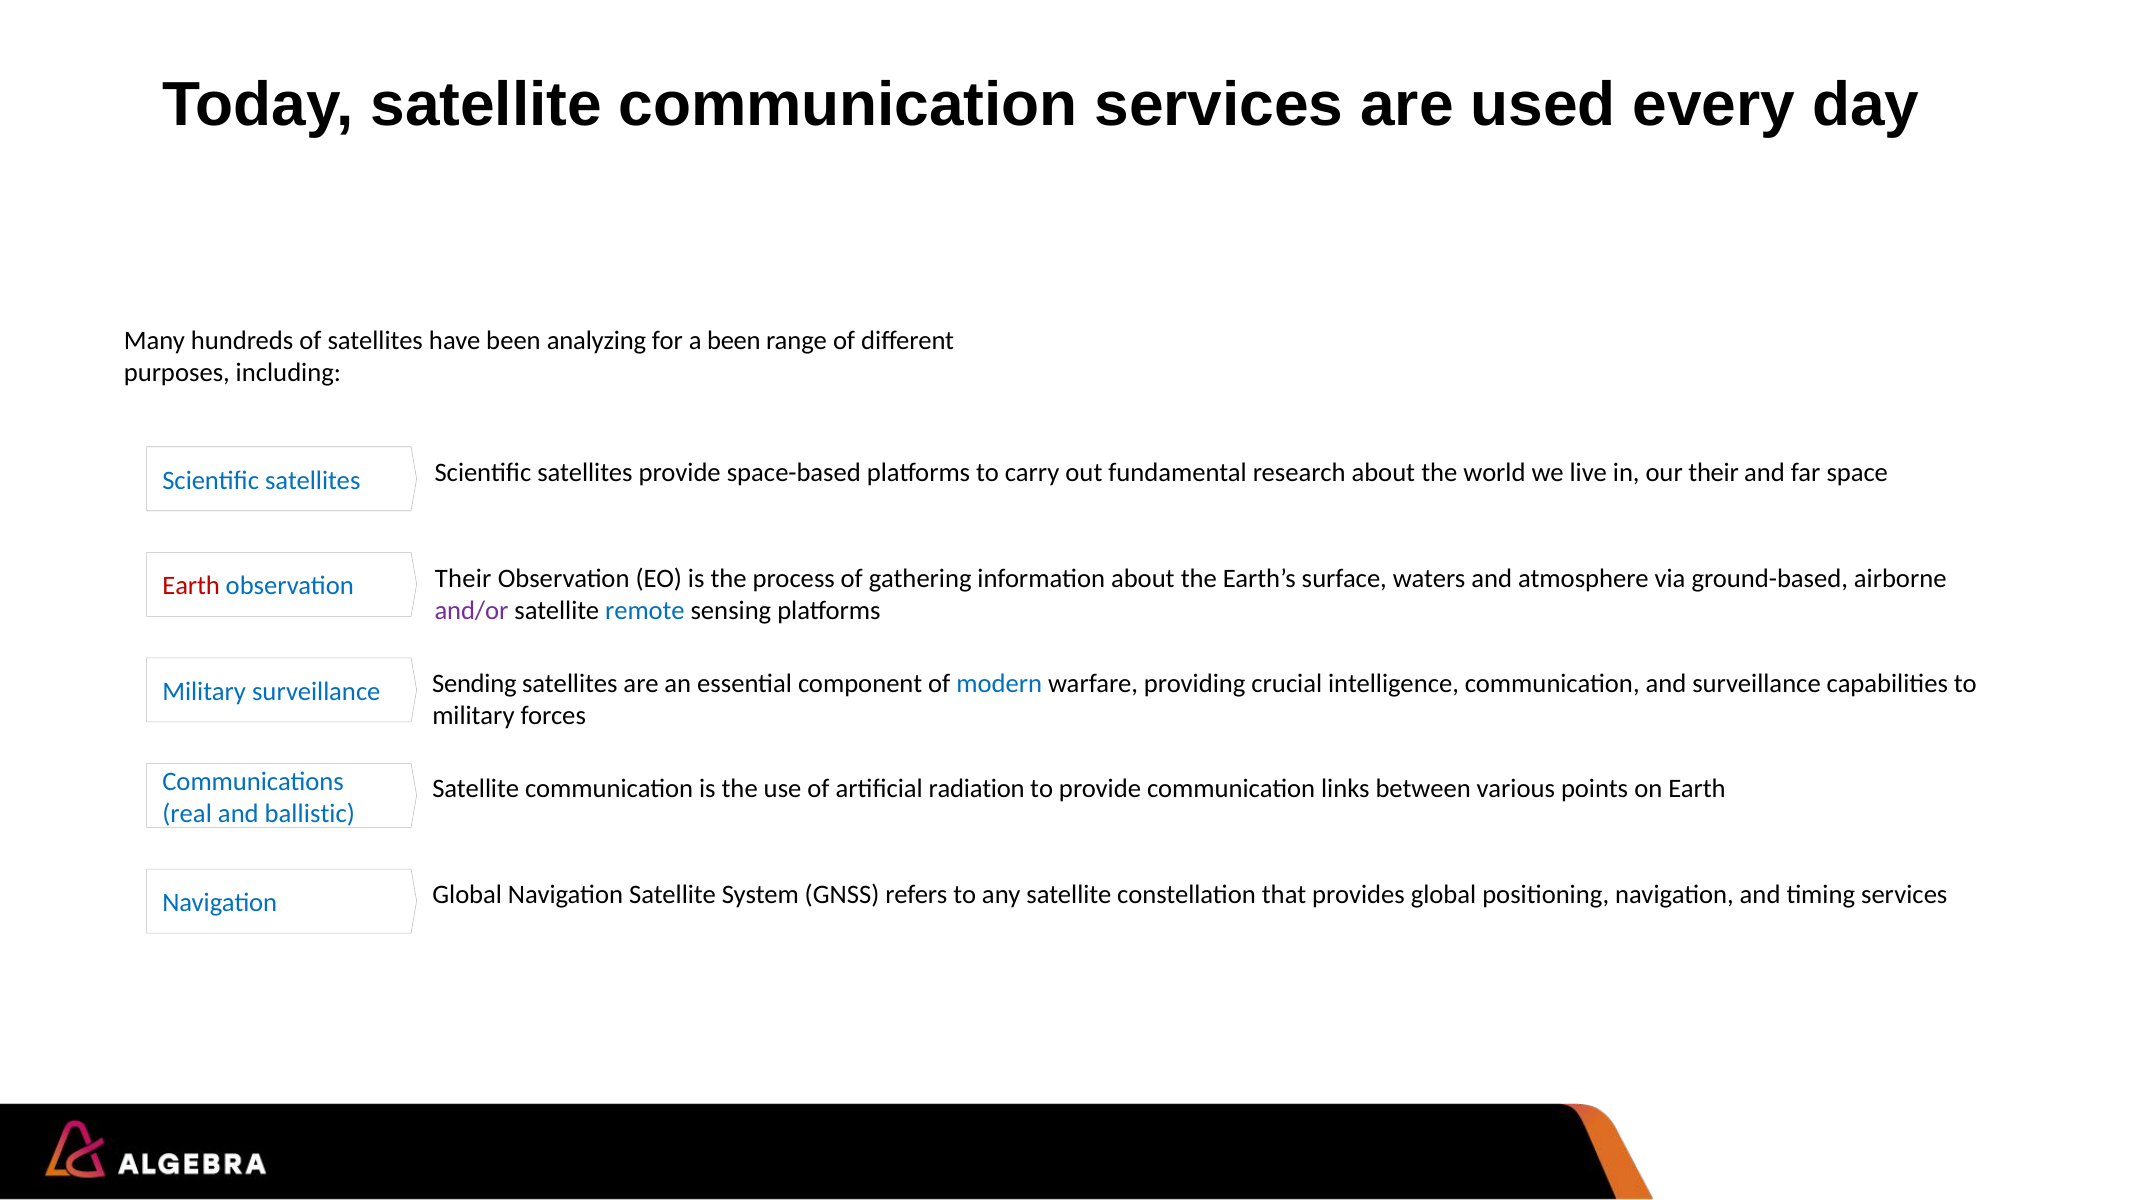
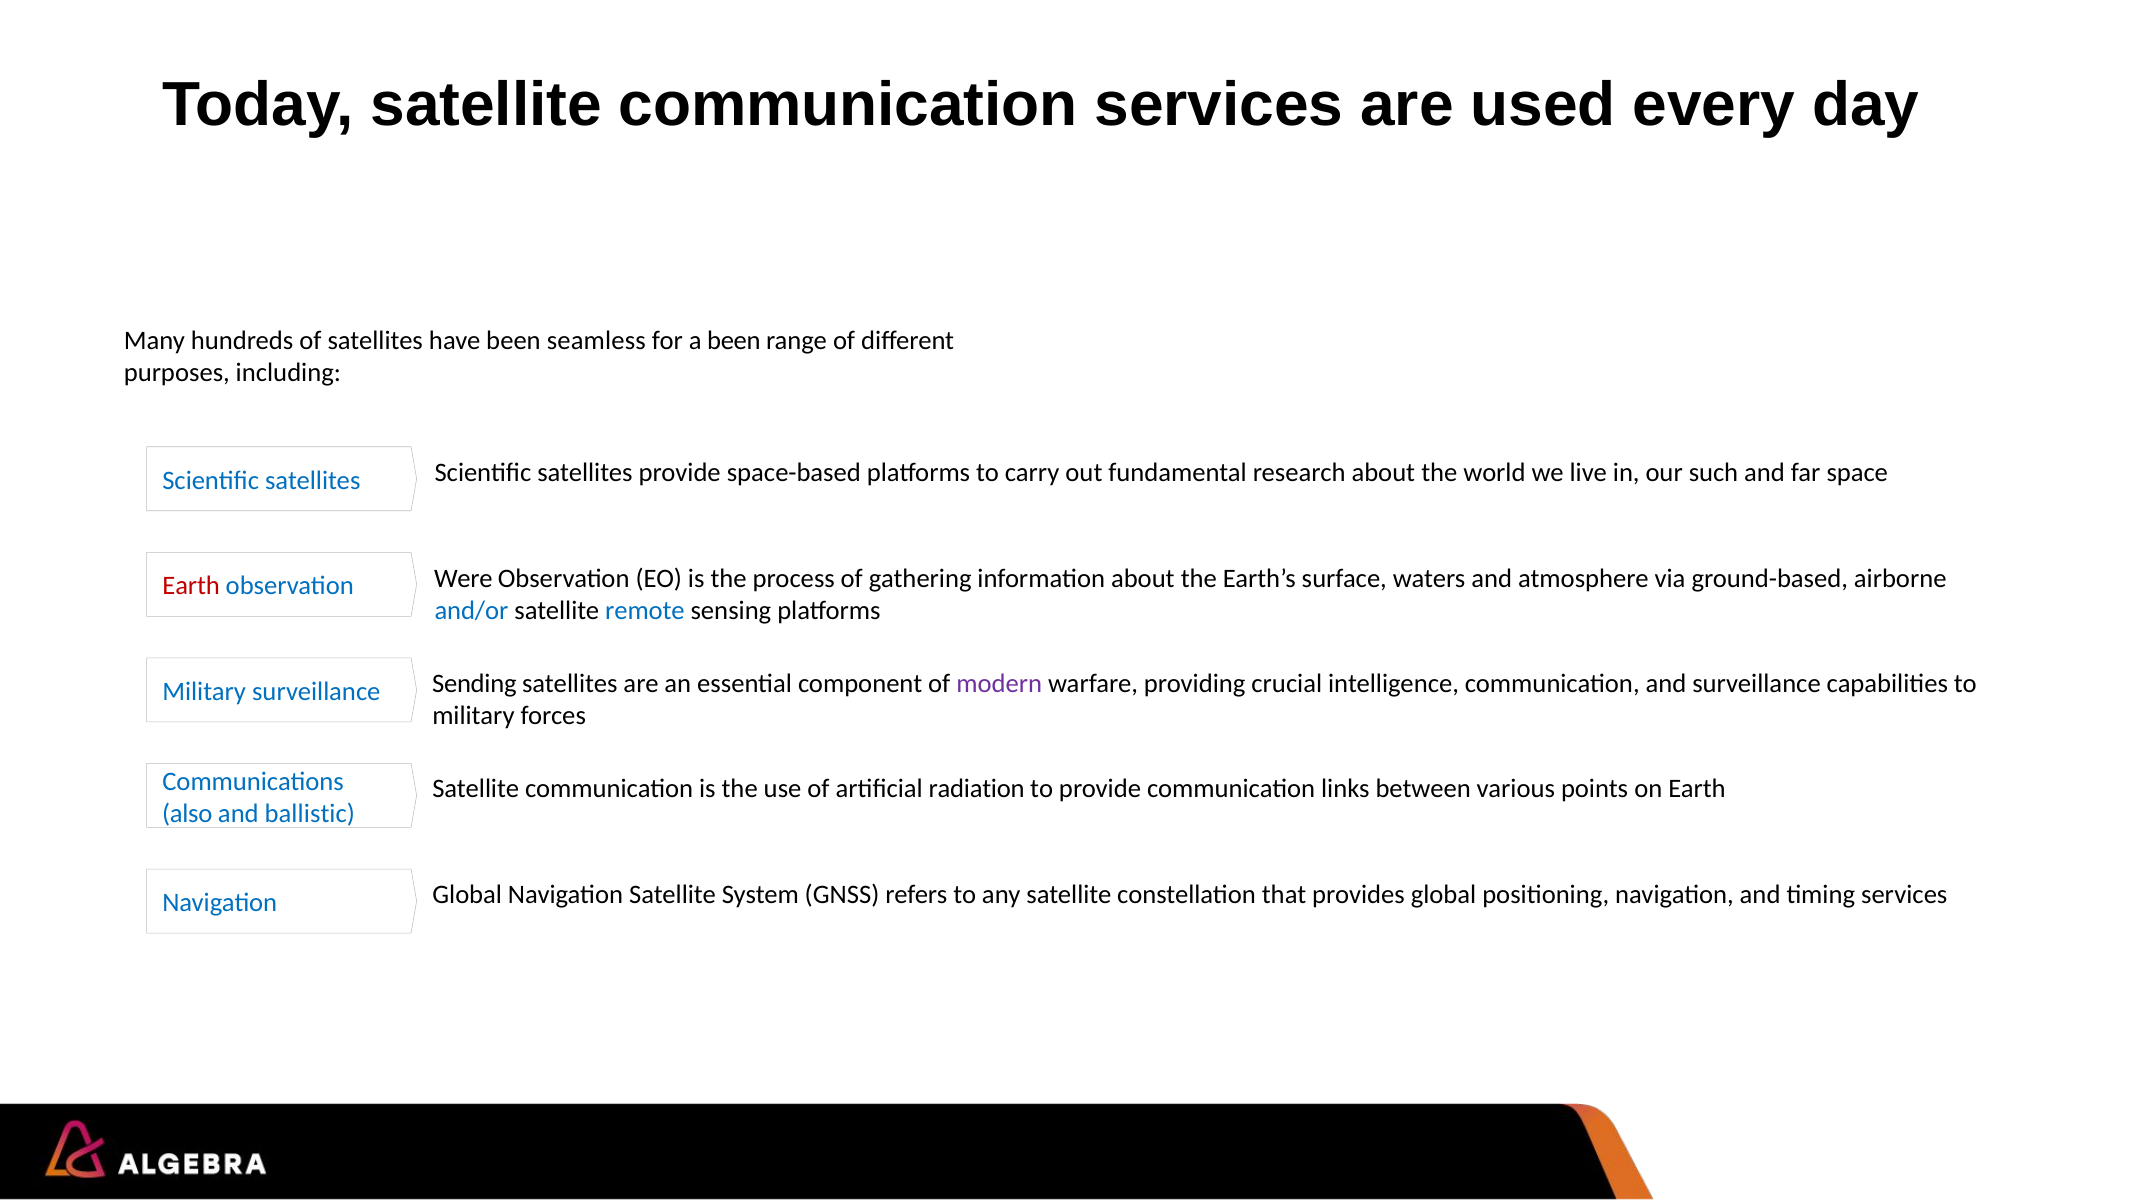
analyzing: analyzing -> seamless (596, 341)
our their: their -> such (1713, 473)
Their: Their -> Were (463, 578)
and/or colour: purple -> blue (471, 610)
modern colour: blue -> purple (999, 684)
real: real -> also (187, 813)
